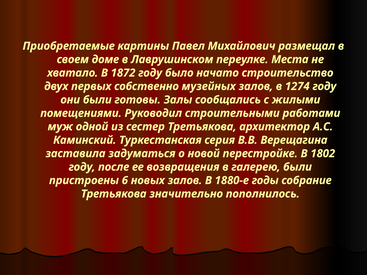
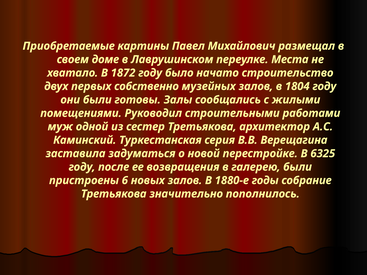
1274: 1274 -> 1804 (297, 86)
1802: 1802 -> 6325 (323, 154)
